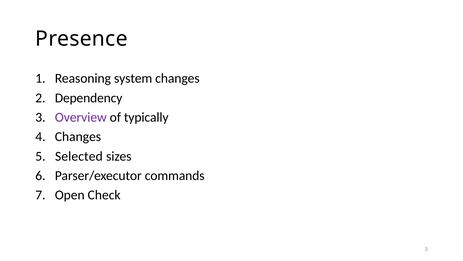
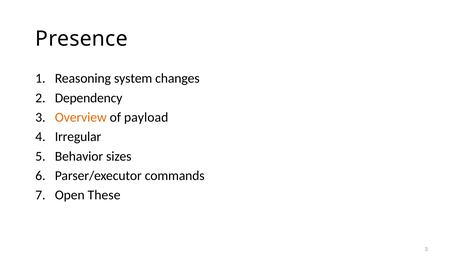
Overview colour: purple -> orange (81, 117)
typically: typically -> payload (146, 117)
Changes: Changes -> Irregular (78, 137)
Selected: Selected -> Behavior (79, 156)
Check: Check -> These (104, 195)
